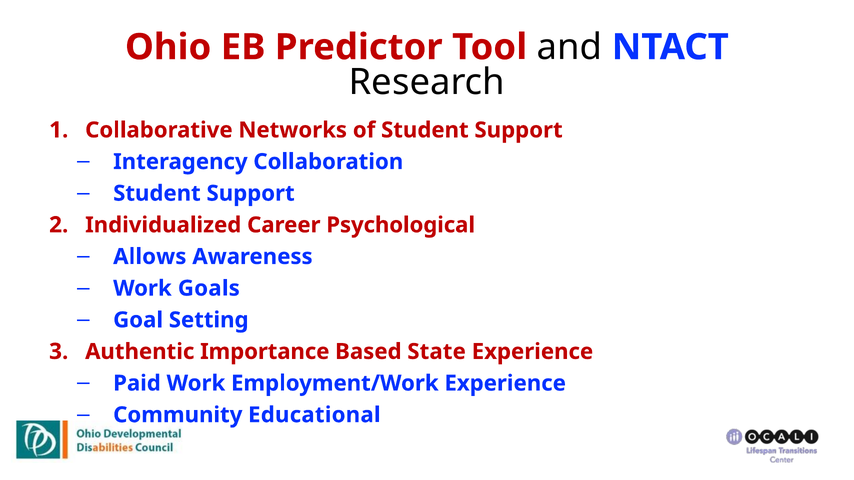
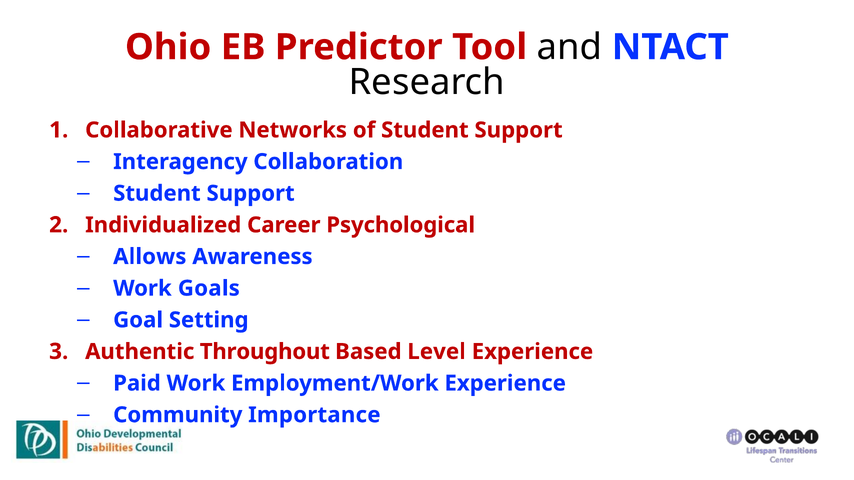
Importance: Importance -> Throughout (265, 352)
State: State -> Level (437, 352)
Educational: Educational -> Importance (314, 415)
